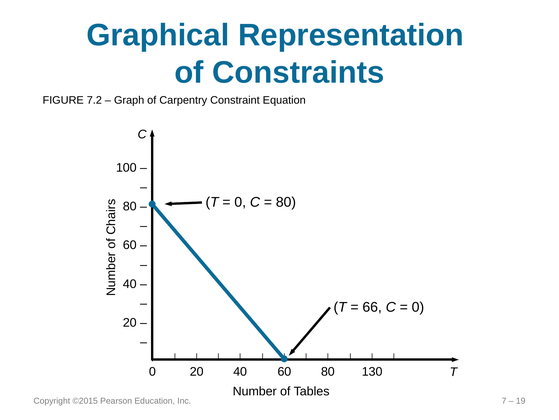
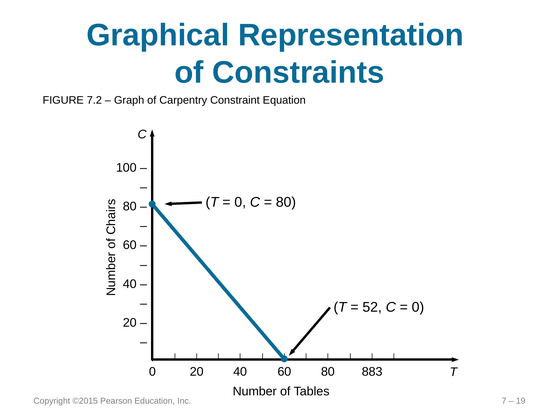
66: 66 -> 52 (372, 307)
130: 130 -> 883 (372, 371)
